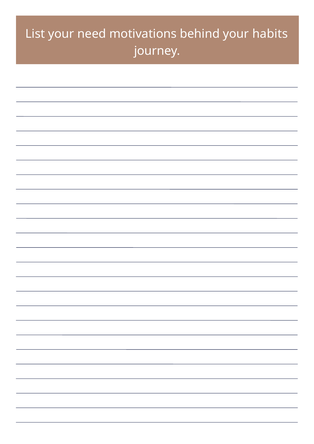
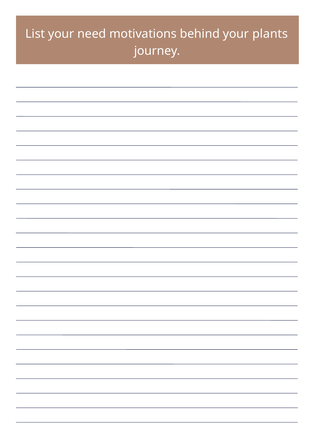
habits: habits -> plants (270, 34)
